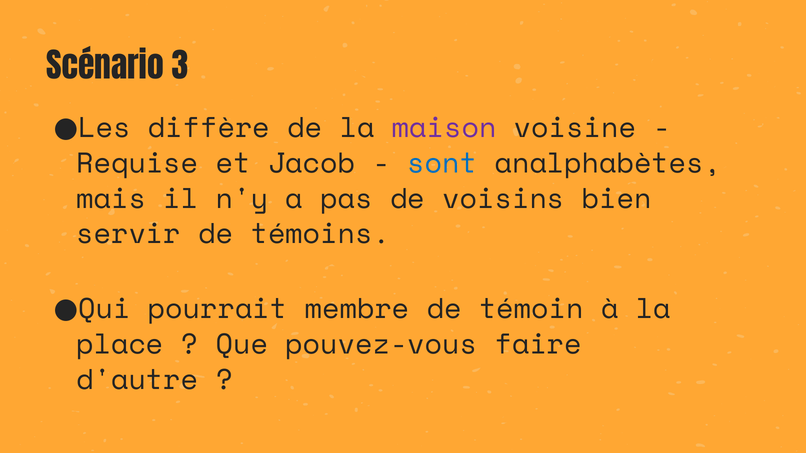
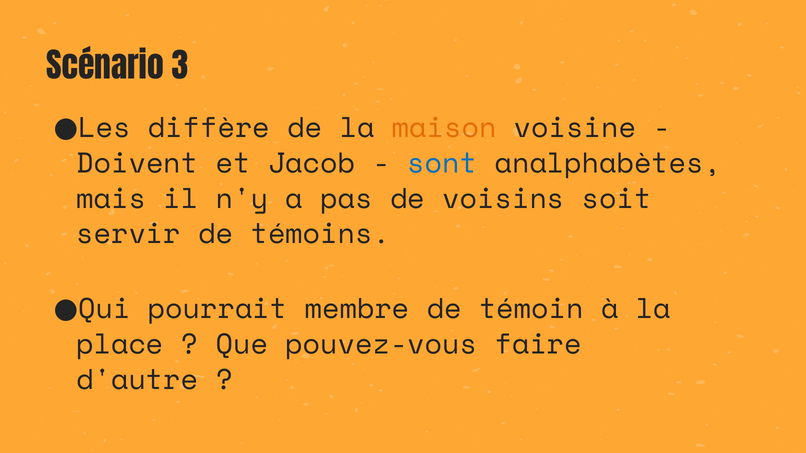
maison colour: purple -> orange (444, 128)
Requise: Requise -> Doivent (137, 163)
bien: bien -> soit (617, 199)
